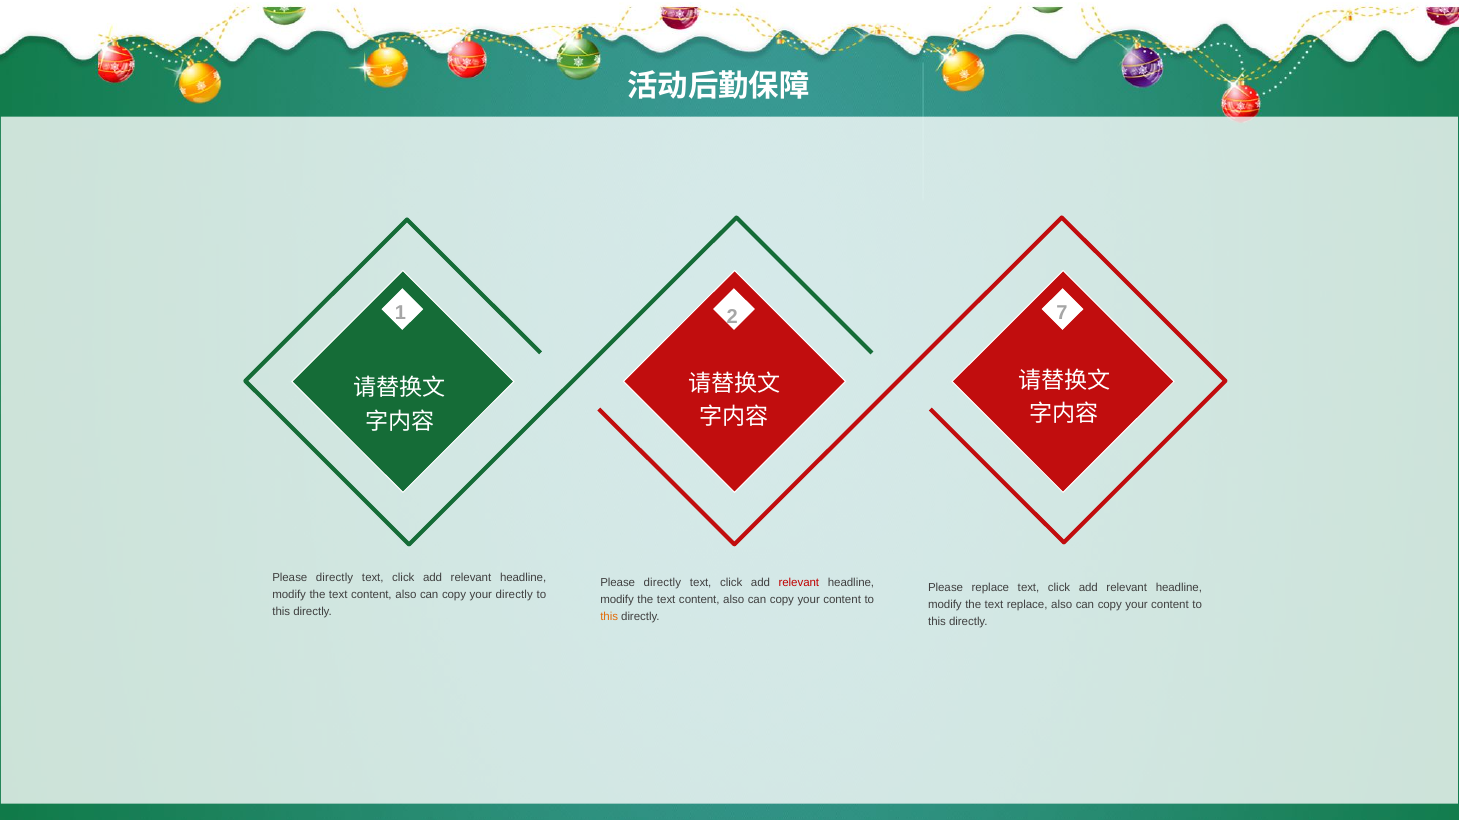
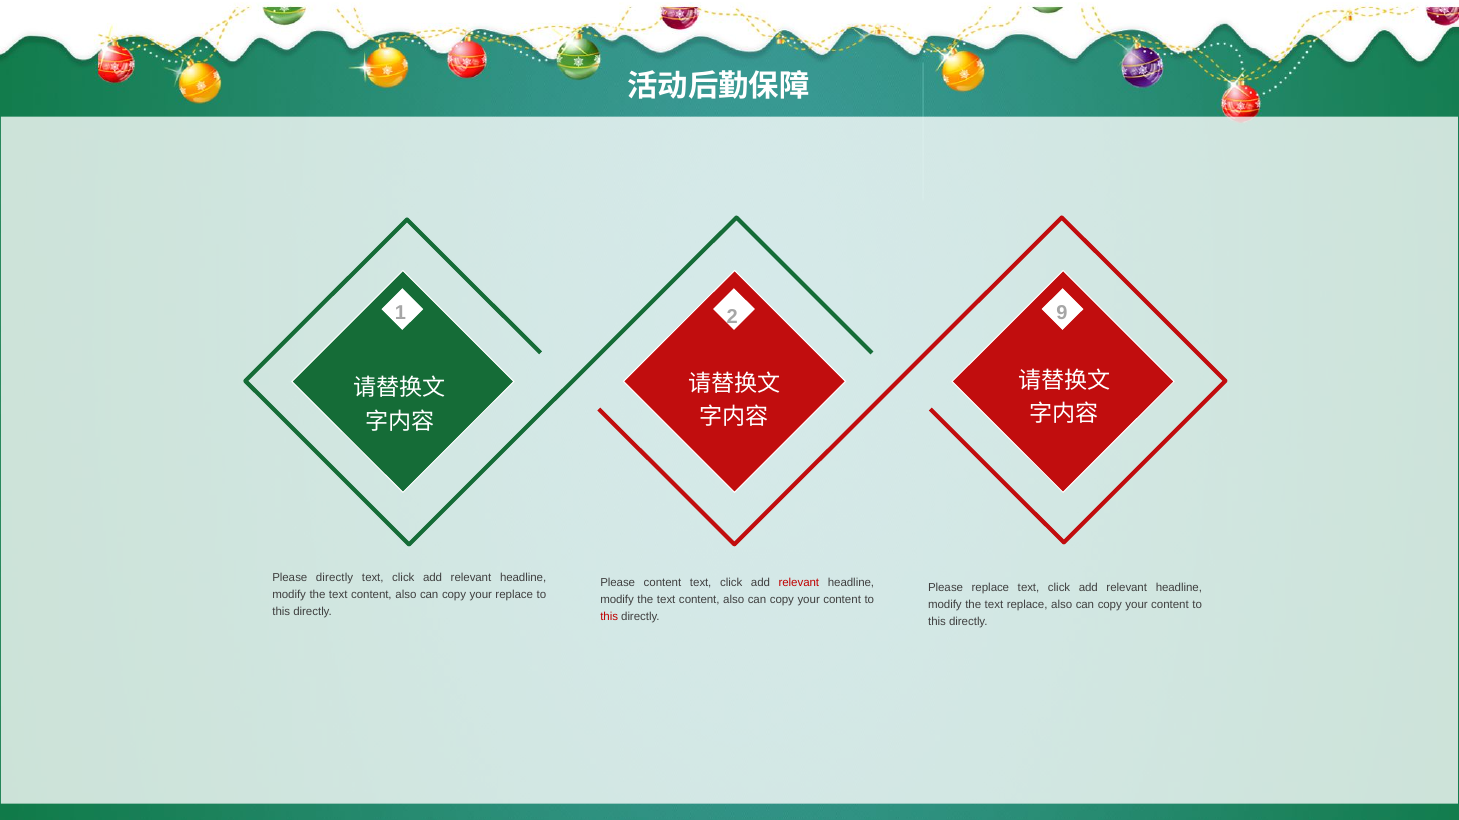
7: 7 -> 9 (1062, 313)
directly: directly -> content (662, 584)
your directly: directly -> replace (514, 595)
this colour: orange -> red (609, 617)
